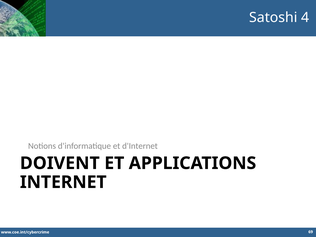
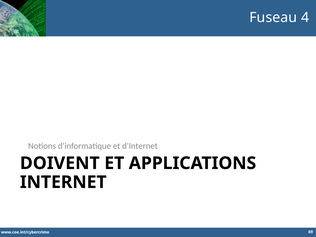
Satoshi: Satoshi -> Fuseau (273, 18)
